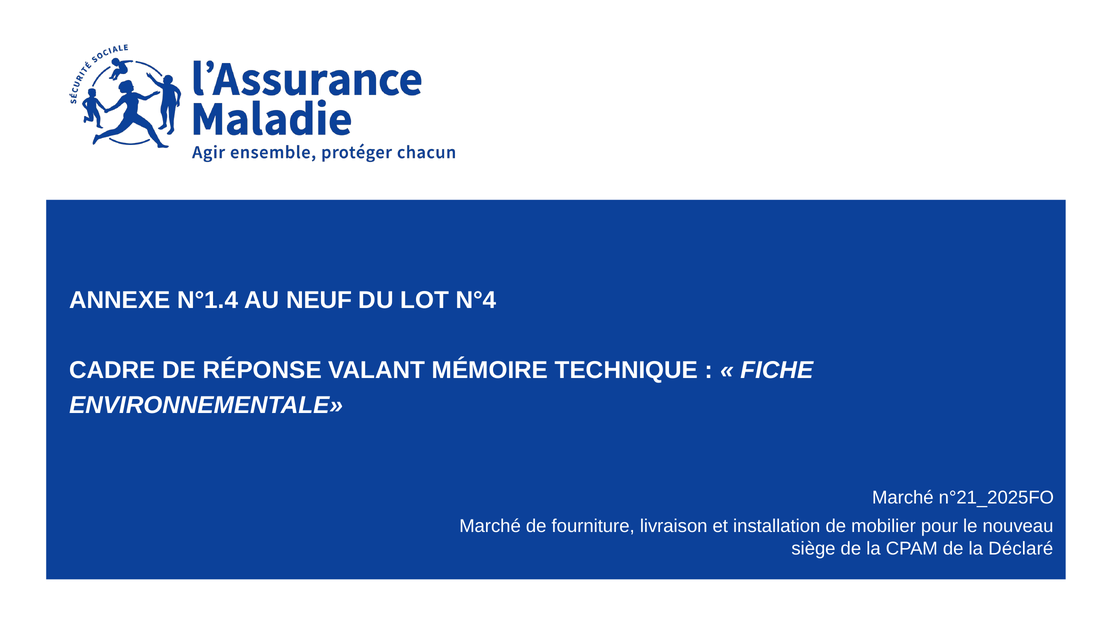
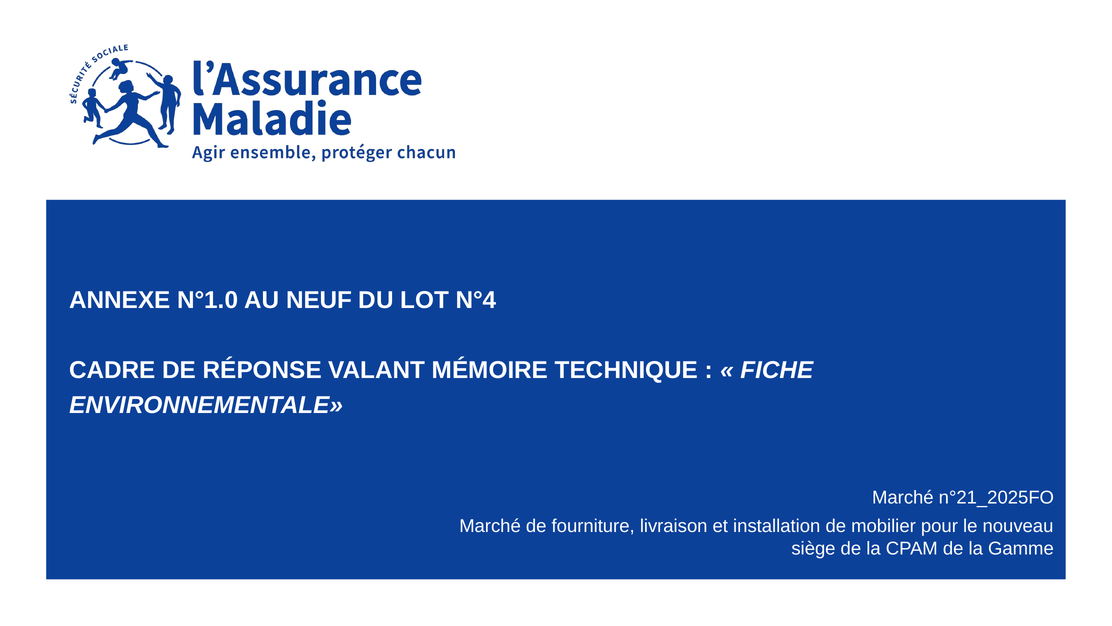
N°1.4: N°1.4 -> N°1.0 (208, 300)
Déclaré: Déclaré -> Gamme (1021, 548)
